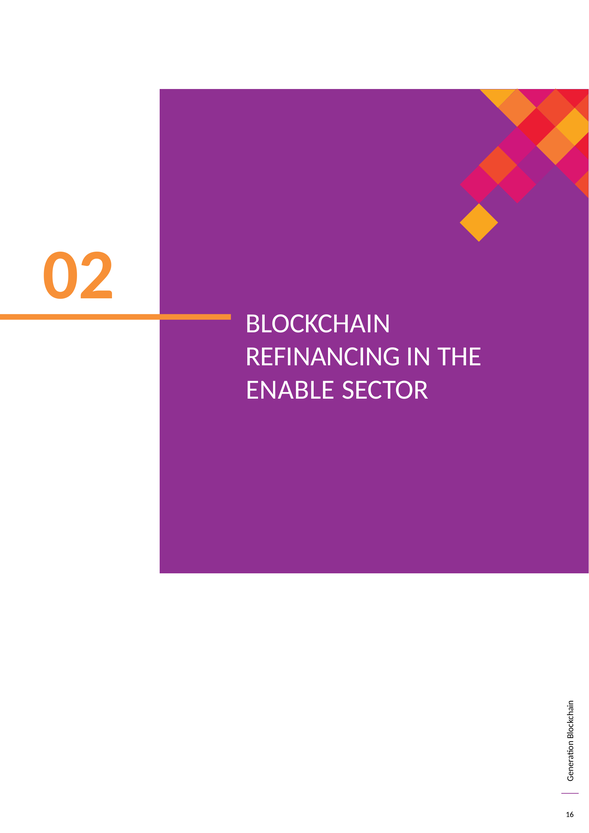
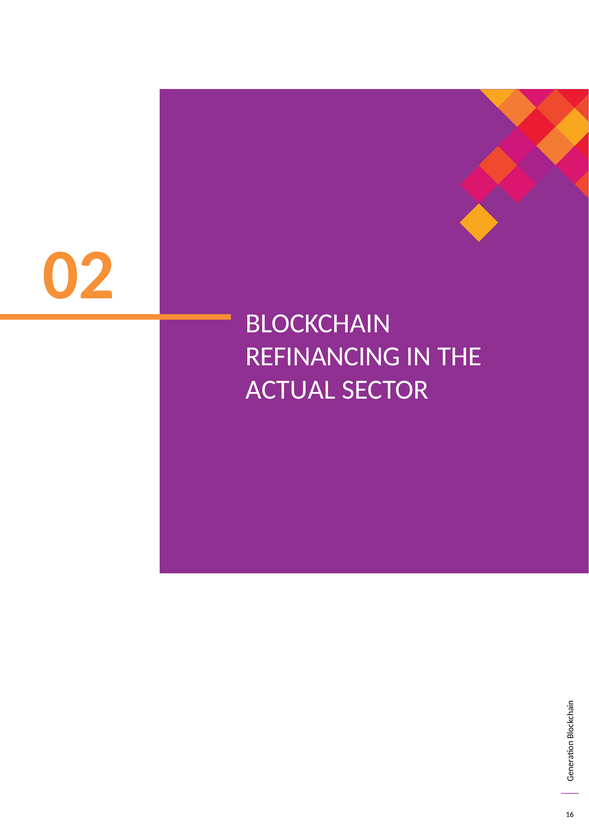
ENABLE: ENABLE -> ACTUAL (290, 390)
